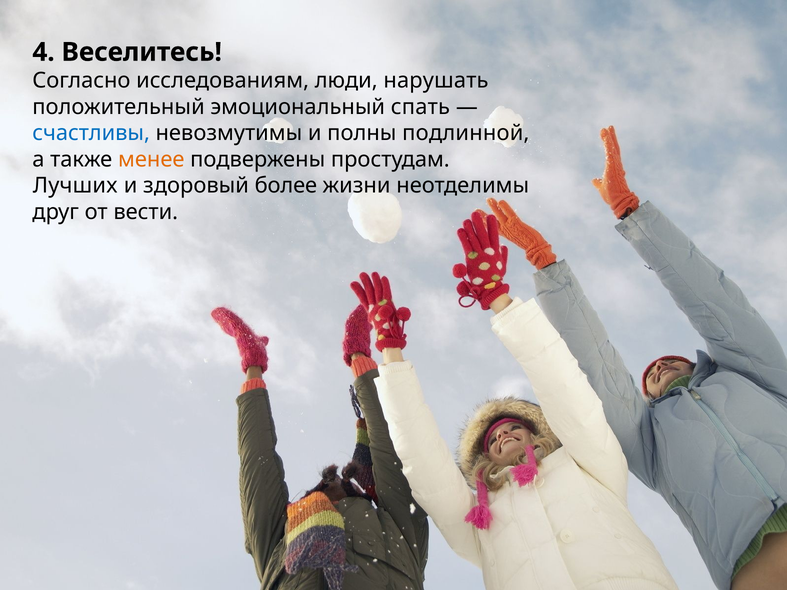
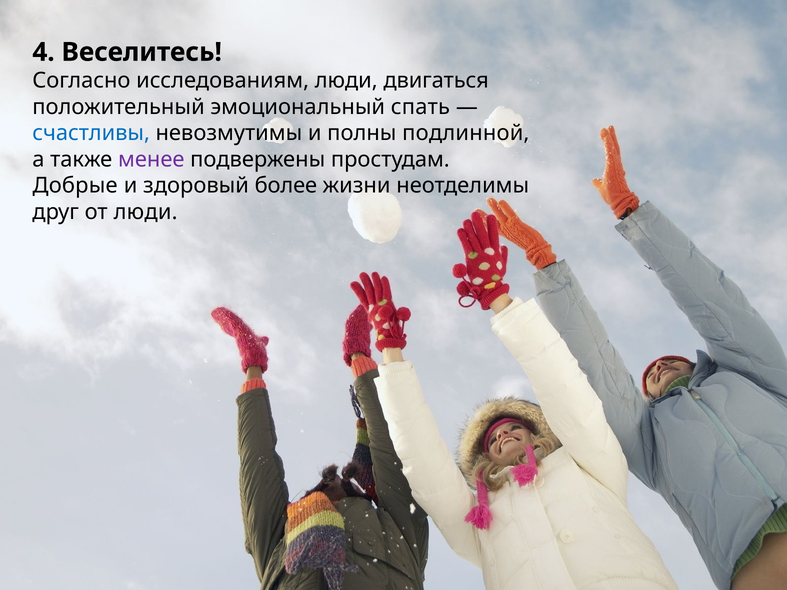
нарушать: нарушать -> двигаться (436, 81)
менее colour: orange -> purple (151, 159)
Лучших: Лучших -> Добрые (75, 186)
от вести: вести -> люди (146, 212)
